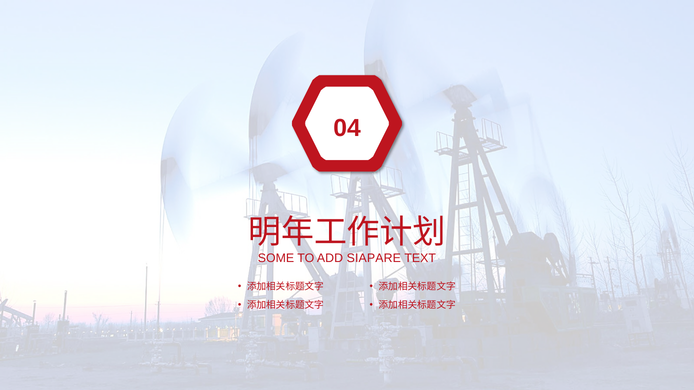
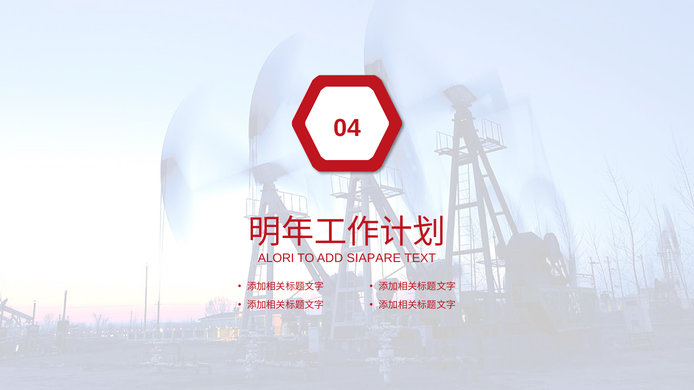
SOME: SOME -> ALORI (276, 258)
